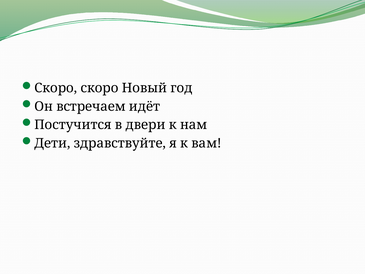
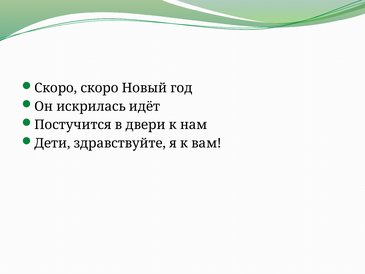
встречаем: встречаем -> искрилась (91, 106)
